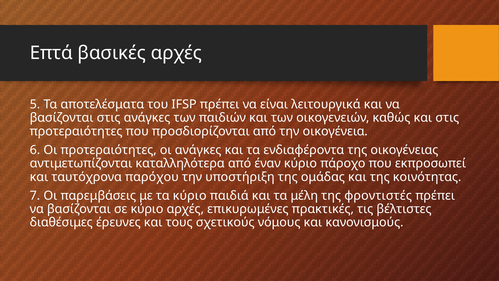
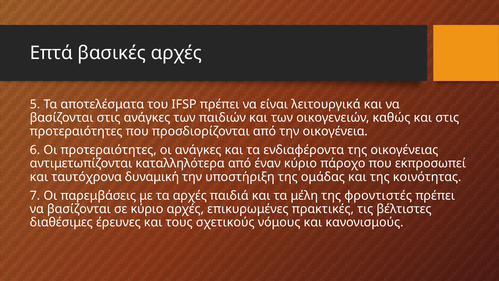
παρόχου: παρόχου -> δυναμική (152, 177)
τα κύριο: κύριο -> αρχές (190, 195)
